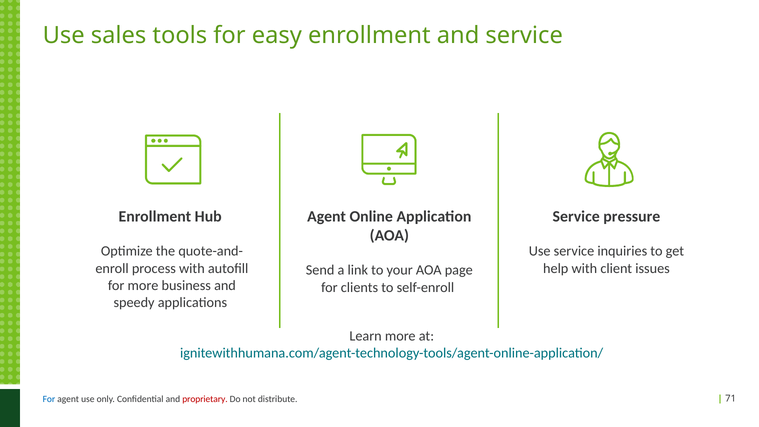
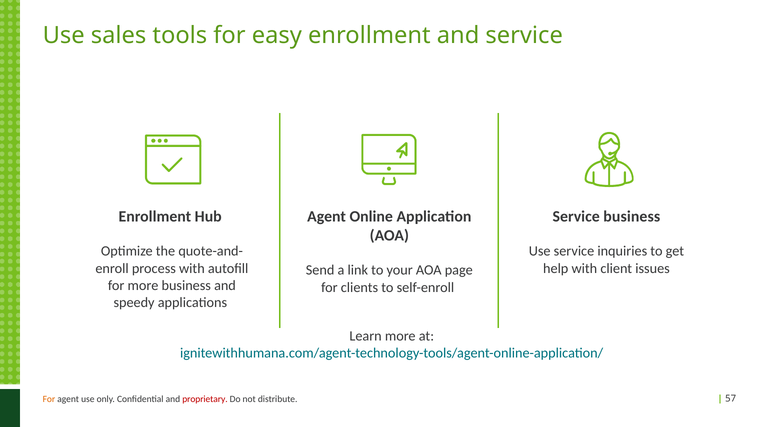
Service pressure: pressure -> business (632, 216)
For colour: blue -> orange (49, 399)
71: 71 -> 57 (731, 398)
